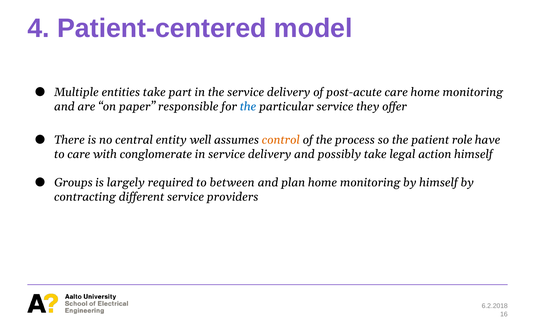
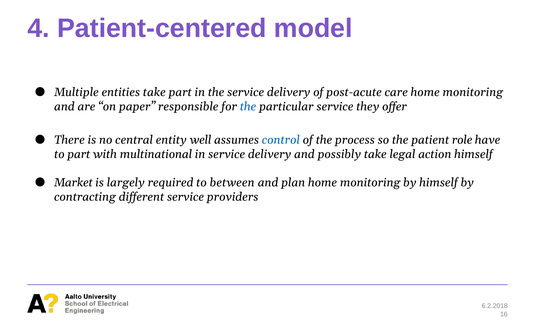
control colour: orange -> blue (281, 140)
to care: care -> part (79, 154)
conglomerate: conglomerate -> multinational (156, 154)
Groups: Groups -> Market (73, 183)
